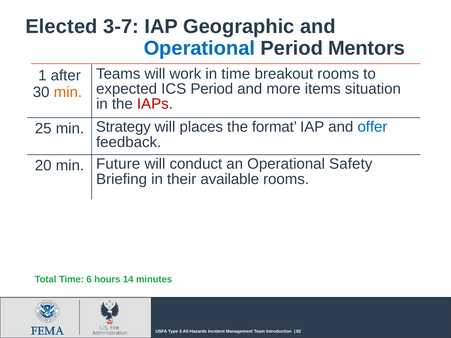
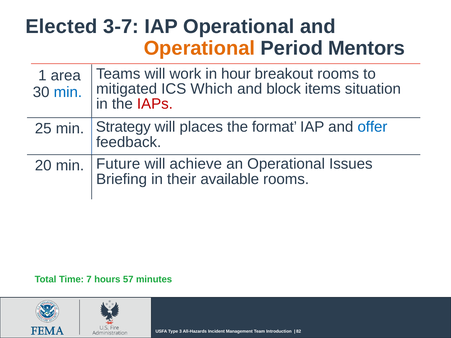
IAP Geographic: Geographic -> Operational (239, 26)
Operational colour: blue -> orange (199, 48)
in time: time -> hour (236, 74)
after: after -> area (66, 75)
expected: expected -> mitigated (127, 89)
ICS Period: Period -> Which (212, 89)
more: more -> block (284, 89)
min colour: orange -> blue (68, 92)
conduct: conduct -> achieve (196, 164)
Safety: Safety -> Issues (351, 164)
6: 6 -> 7 (89, 279)
14: 14 -> 57 (128, 279)
